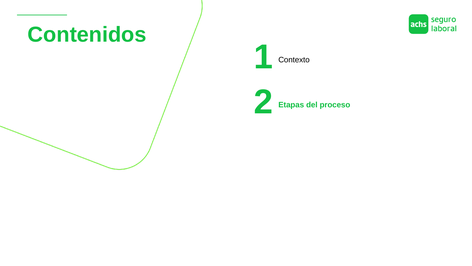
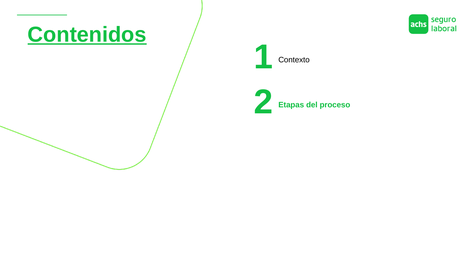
Contenidos underline: none -> present (87, 34)
